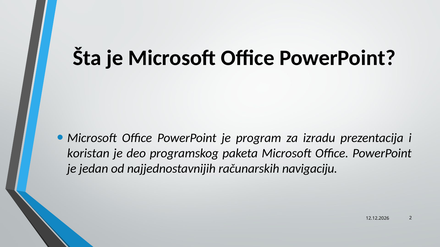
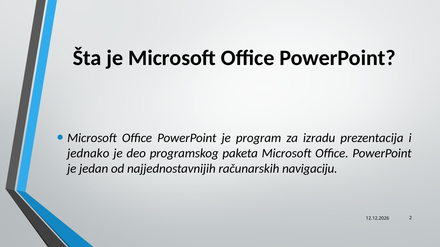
koristan: koristan -> jednako (88, 153)
